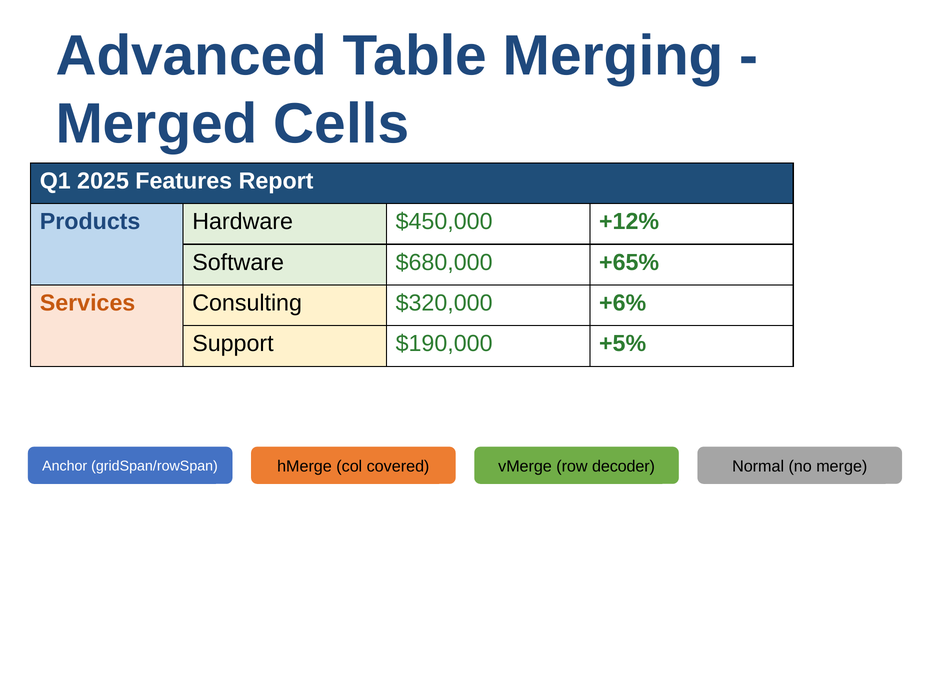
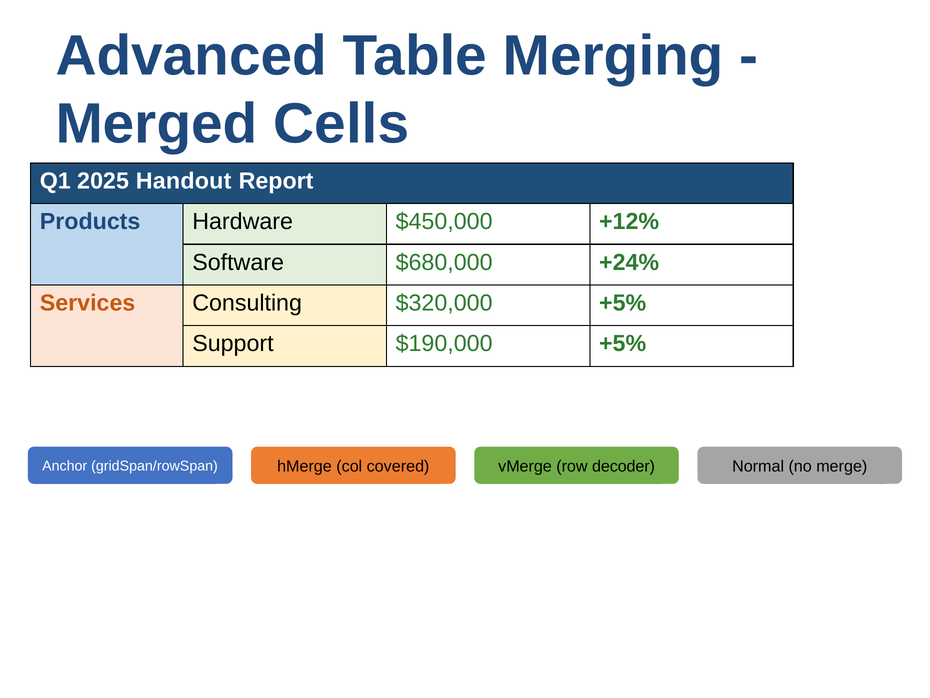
Features: Features -> Handout (184, 181)
+65%: +65% -> +24% (629, 262)
$320,000 +6%: +6% -> +5% (623, 303)
